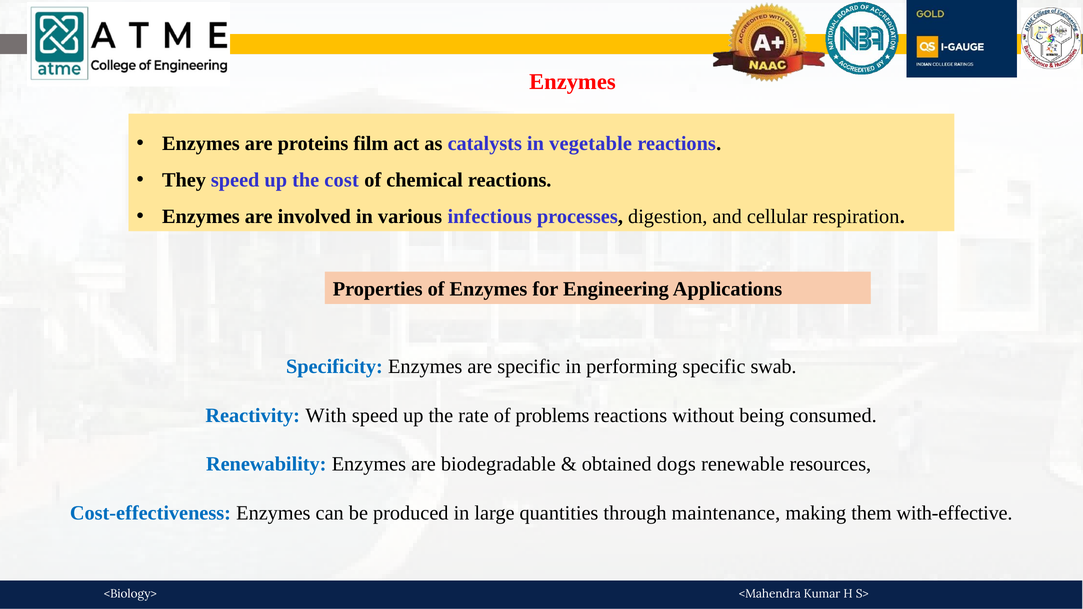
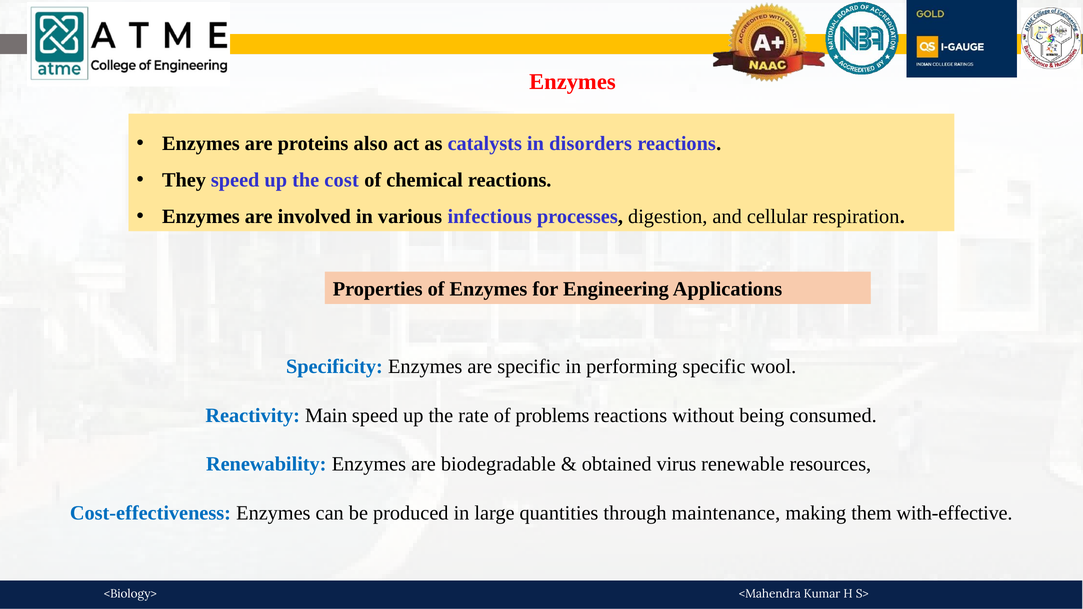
film: film -> also (371, 143)
vegetable: vegetable -> disorders (591, 143)
swab: swab -> wool (773, 367)
With: With -> Main (326, 416)
dogs: dogs -> virus (676, 464)
